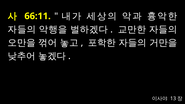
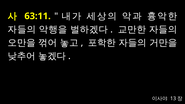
66:11: 66:11 -> 63:11 (38, 16)
